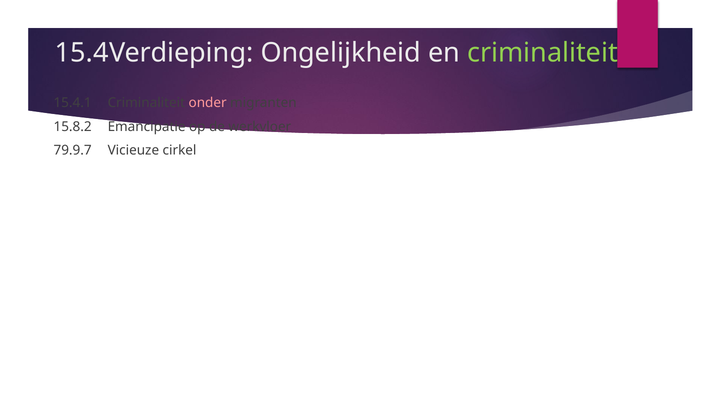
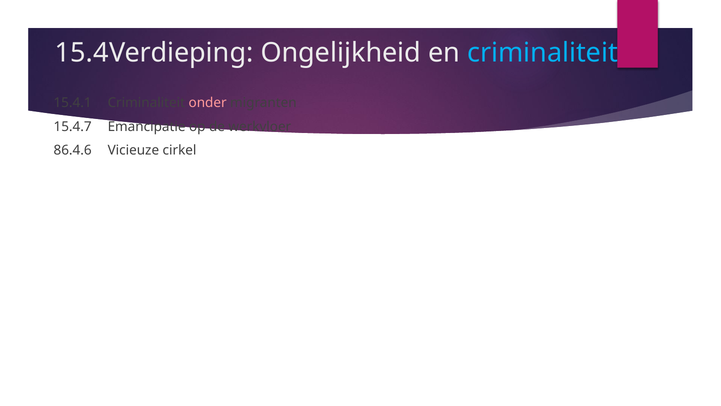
criminaliteit colour: light green -> light blue (543, 53)
15.8.2: 15.8.2 -> 15.4.7 (73, 127)
79.9.7: 79.9.7 -> 86.4.6 (73, 150)
